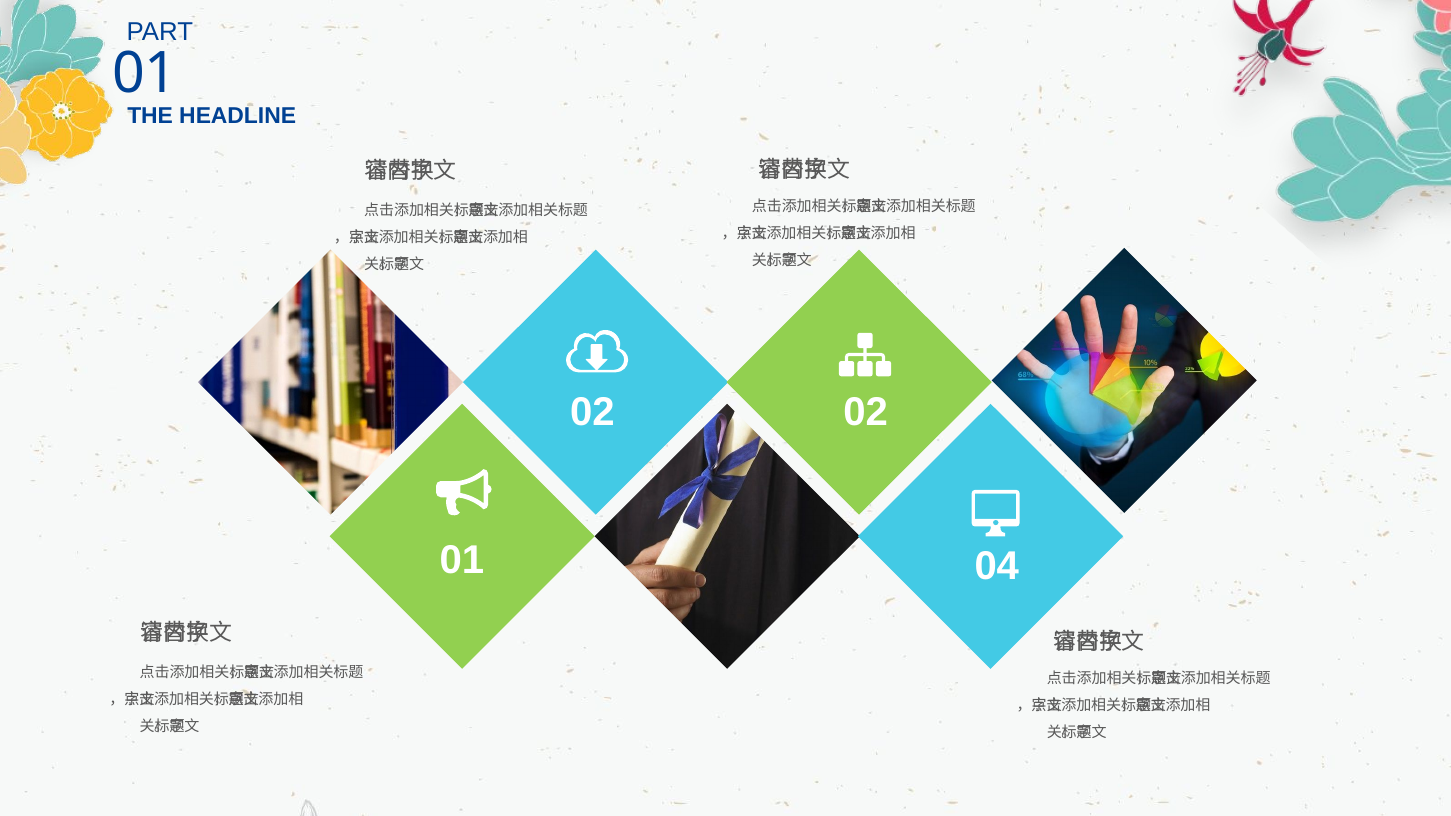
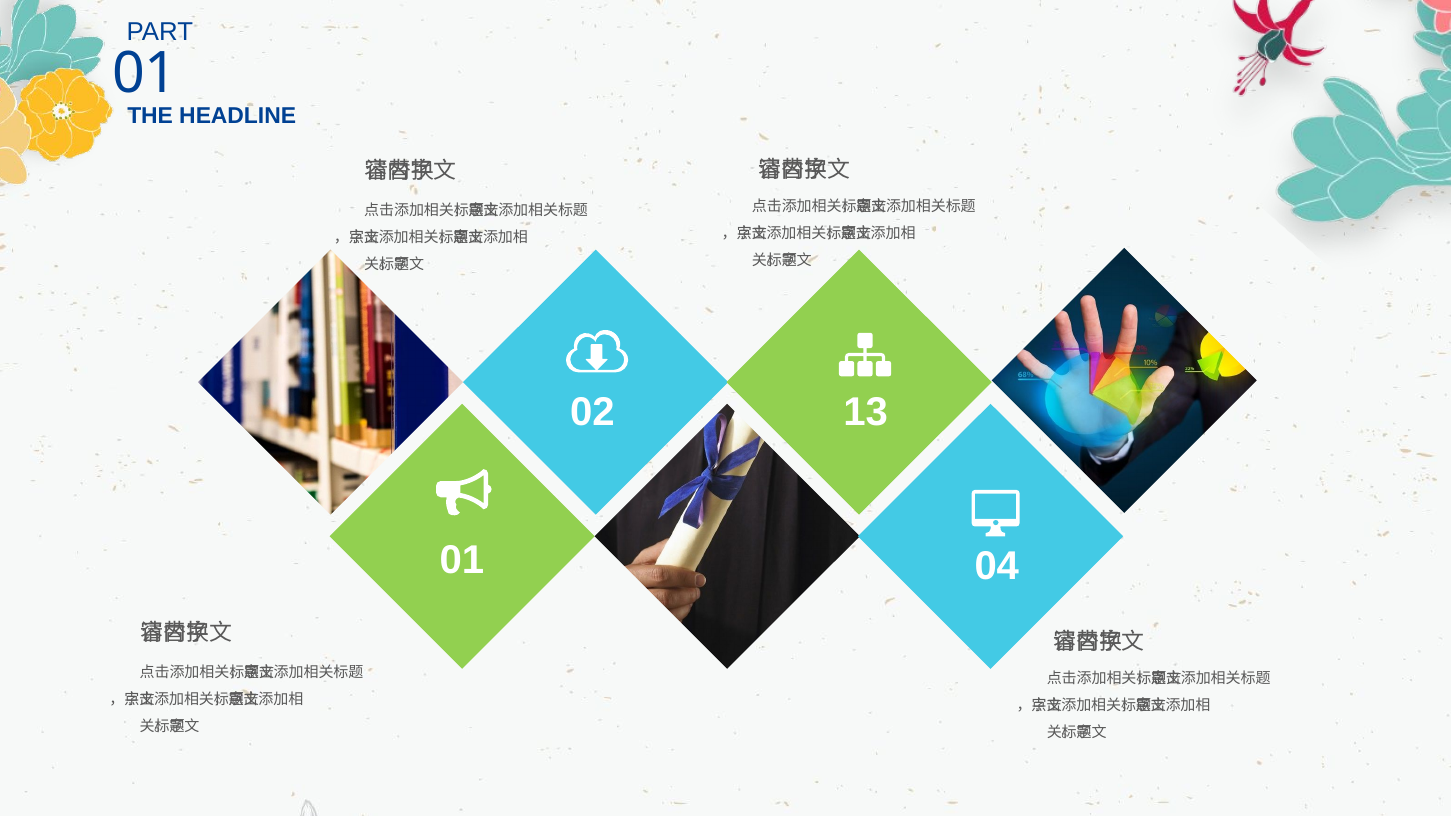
02 02: 02 -> 13 (866, 413)
